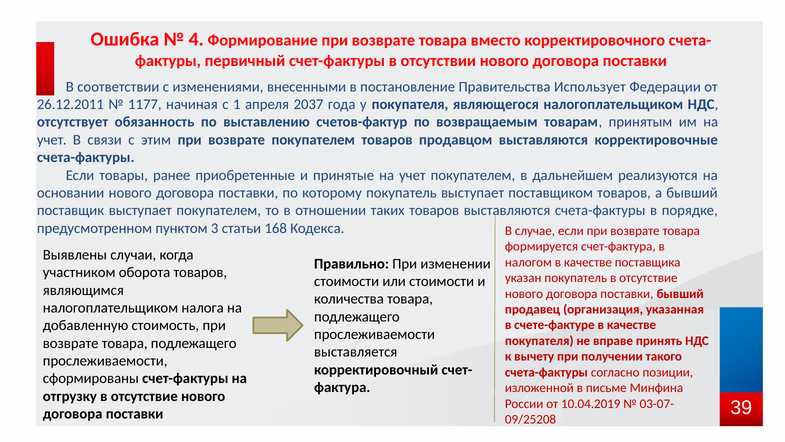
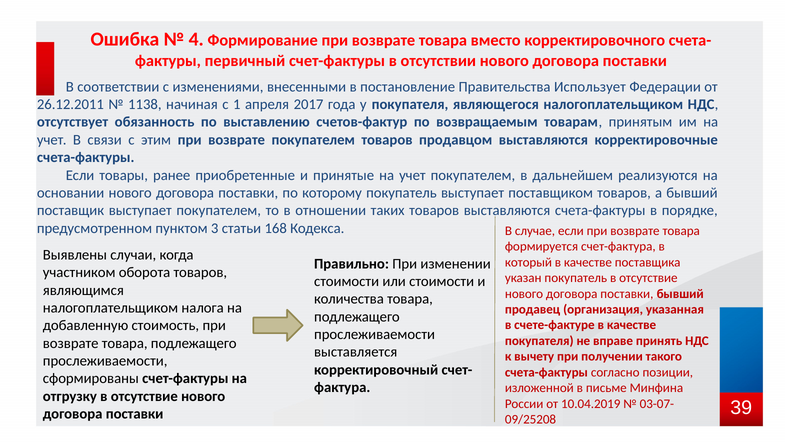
1177: 1177 -> 1138 (145, 104)
2037: 2037 -> 2017 (309, 104)
налогом: налогом -> который (528, 262)
